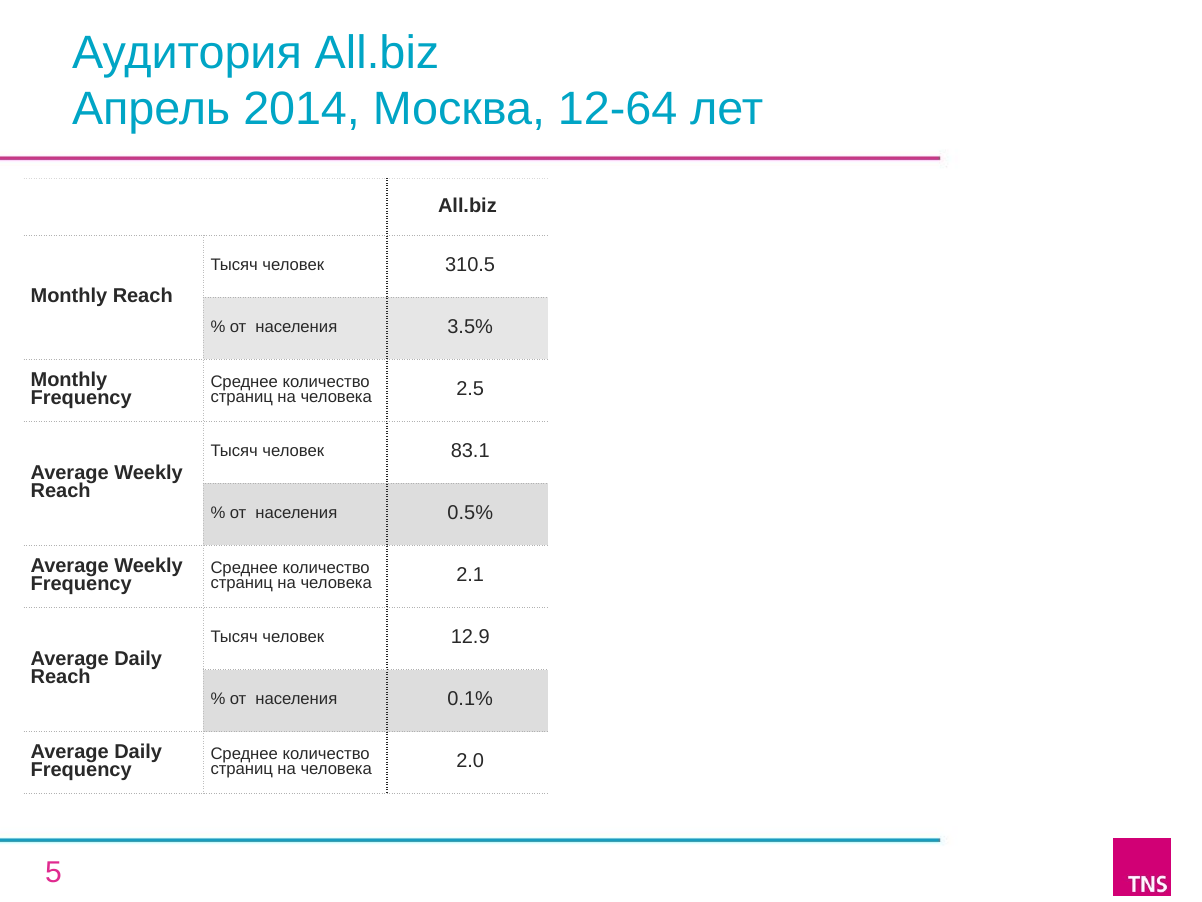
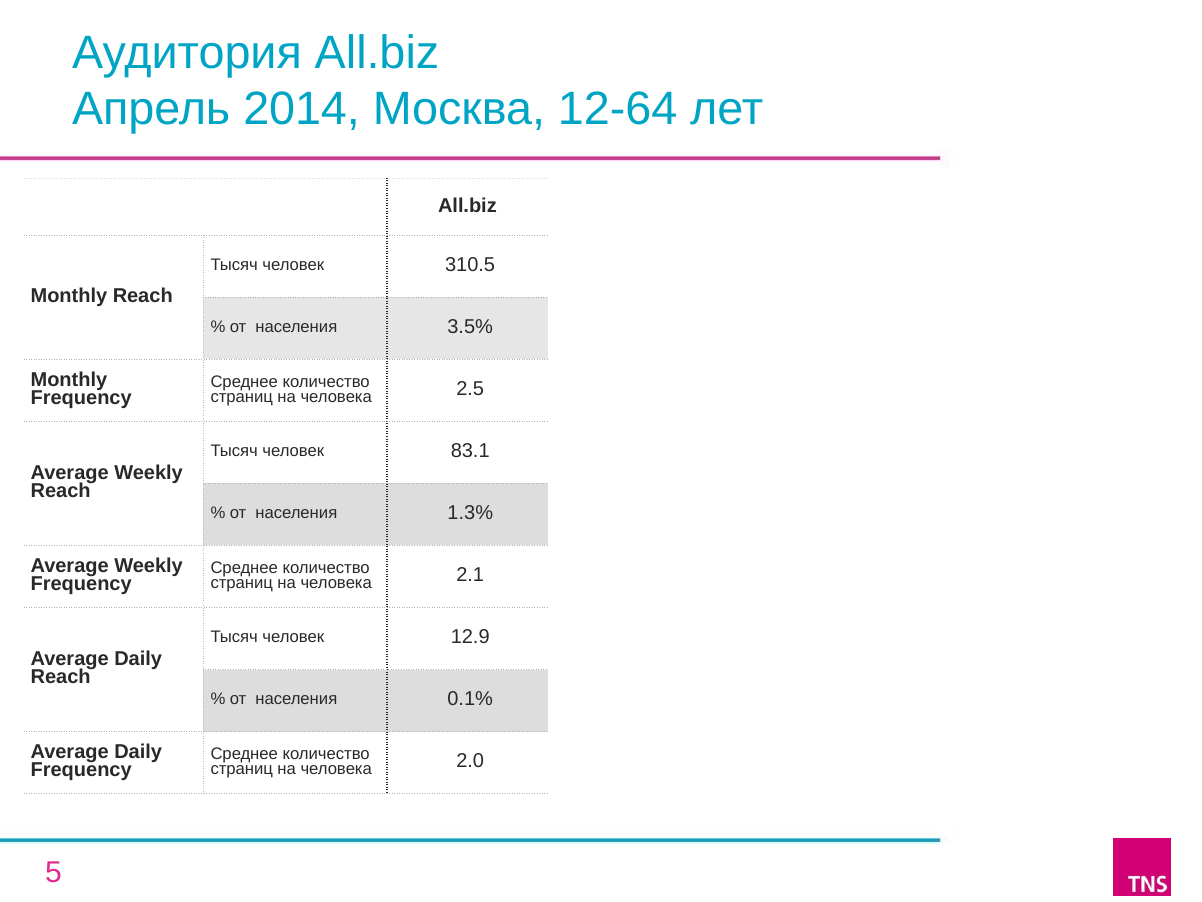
0.5%: 0.5% -> 1.3% (470, 513)
